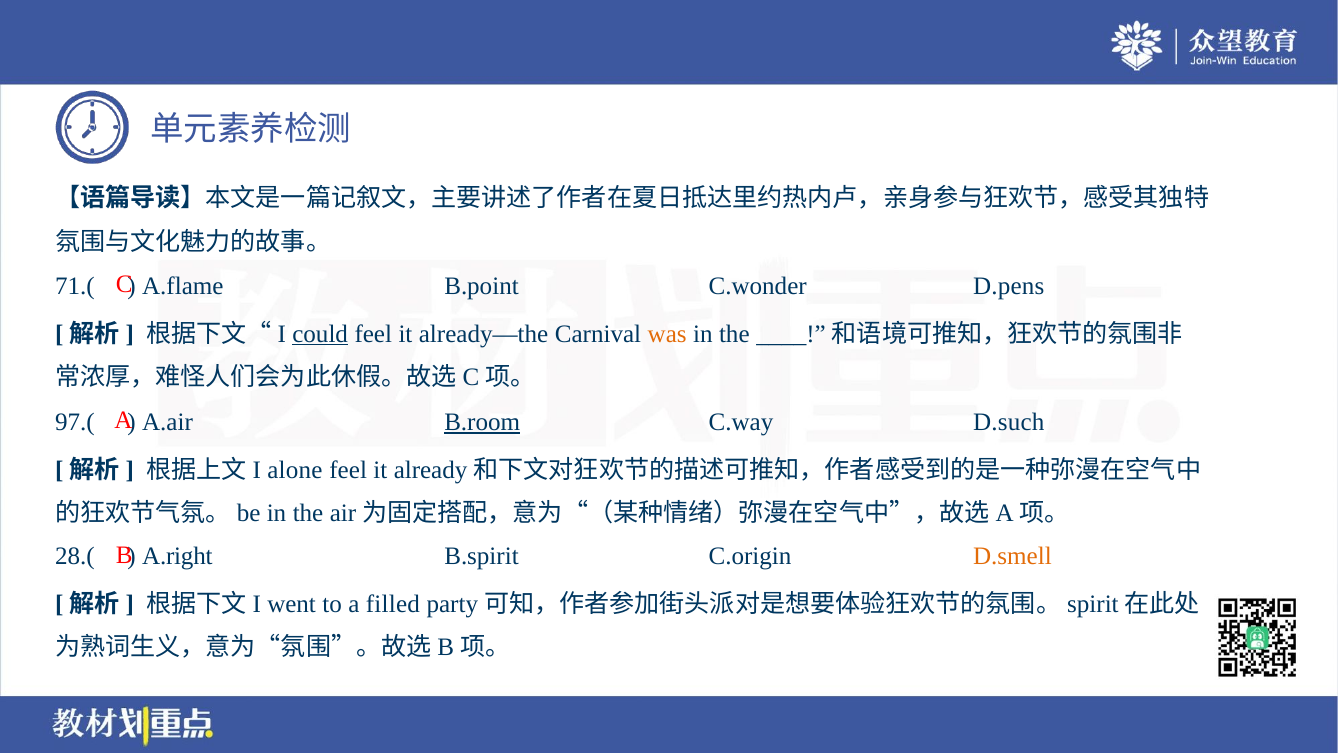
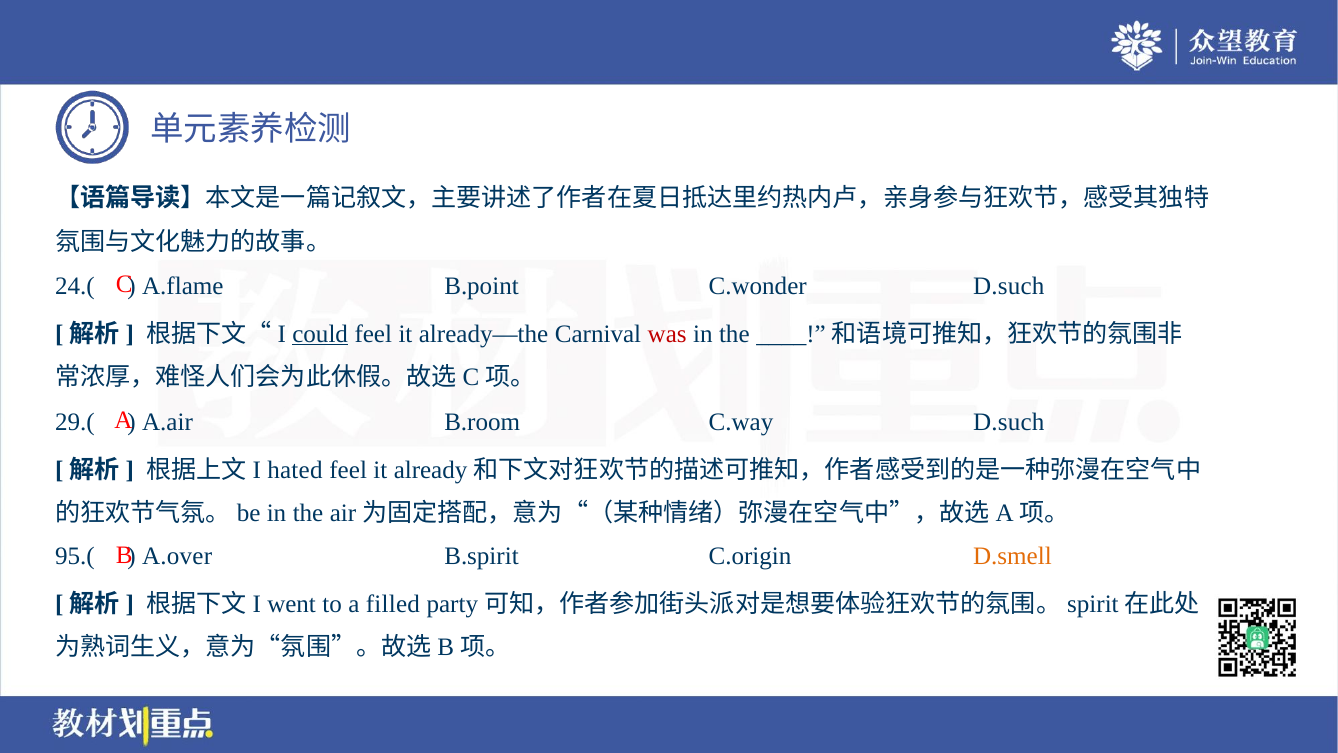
71.(: 71.( -> 24.( (75, 286)
C.wonder D.pens: D.pens -> D.such (1009, 286)
was colour: orange -> red (667, 334)
97.(: 97.( -> 29.( (75, 422)
B.room underline: present -> none (482, 422)
alone: alone -> hated (295, 470)
28.(: 28.( -> 95.( (75, 556)
A.right: A.right -> A.over (177, 556)
